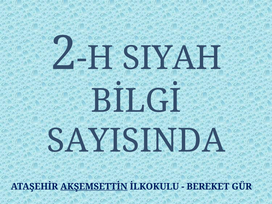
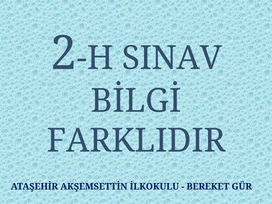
SIYAH: SIYAH -> SINAV (172, 58)
SAYISINDA: SAYISINDA -> FARKLIDIR (136, 141)
AKŞEMSETTİN underline: present -> none (94, 187)
